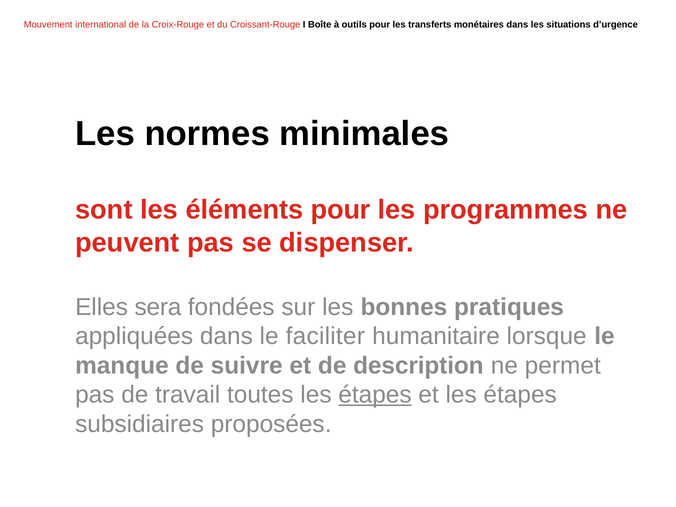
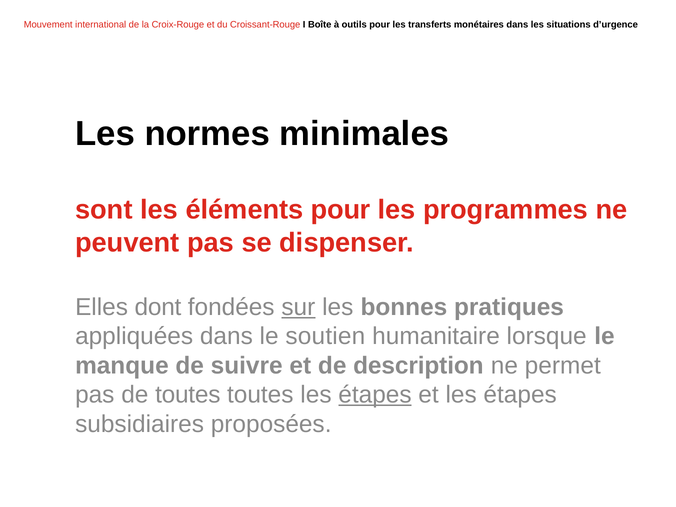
sera: sera -> dont (158, 307)
sur underline: none -> present (298, 307)
faciliter: faciliter -> soutien (325, 336)
de travail: travail -> toutes (188, 395)
